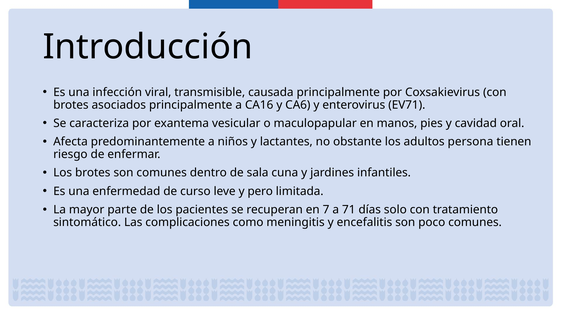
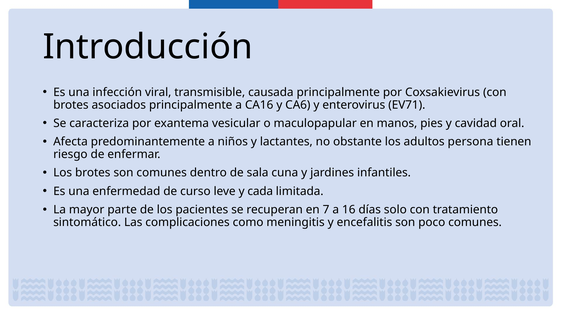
pero: pero -> cada (260, 192)
71: 71 -> 16 (349, 210)
